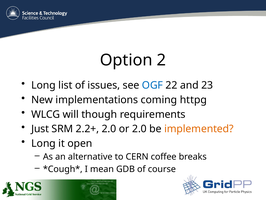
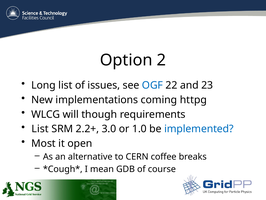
Just: Just -> List (40, 129)
2.2+ 2.0: 2.0 -> 3.0 (109, 129)
or 2.0: 2.0 -> 1.0 (139, 129)
implemented colour: orange -> blue (199, 129)
Long: Long -> Most (44, 143)
